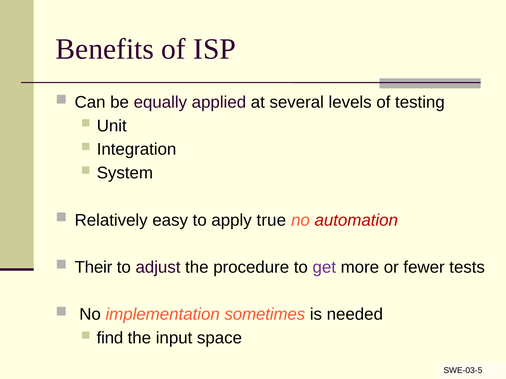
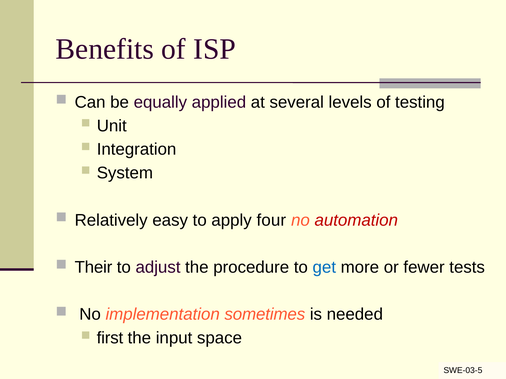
true: true -> four (271, 220)
get colour: purple -> blue (324, 268)
find: find -> first (110, 338)
